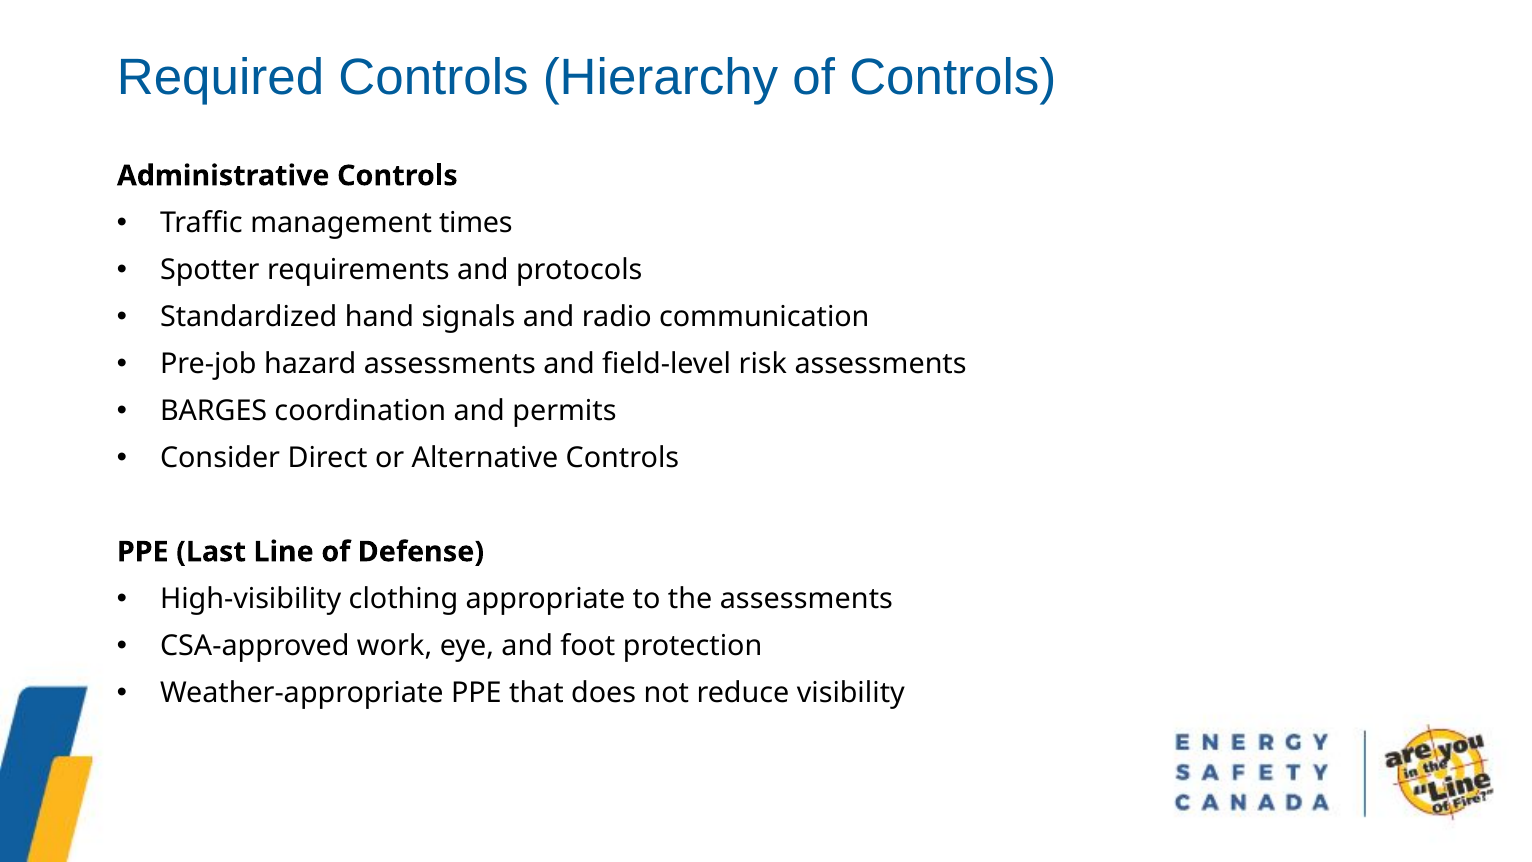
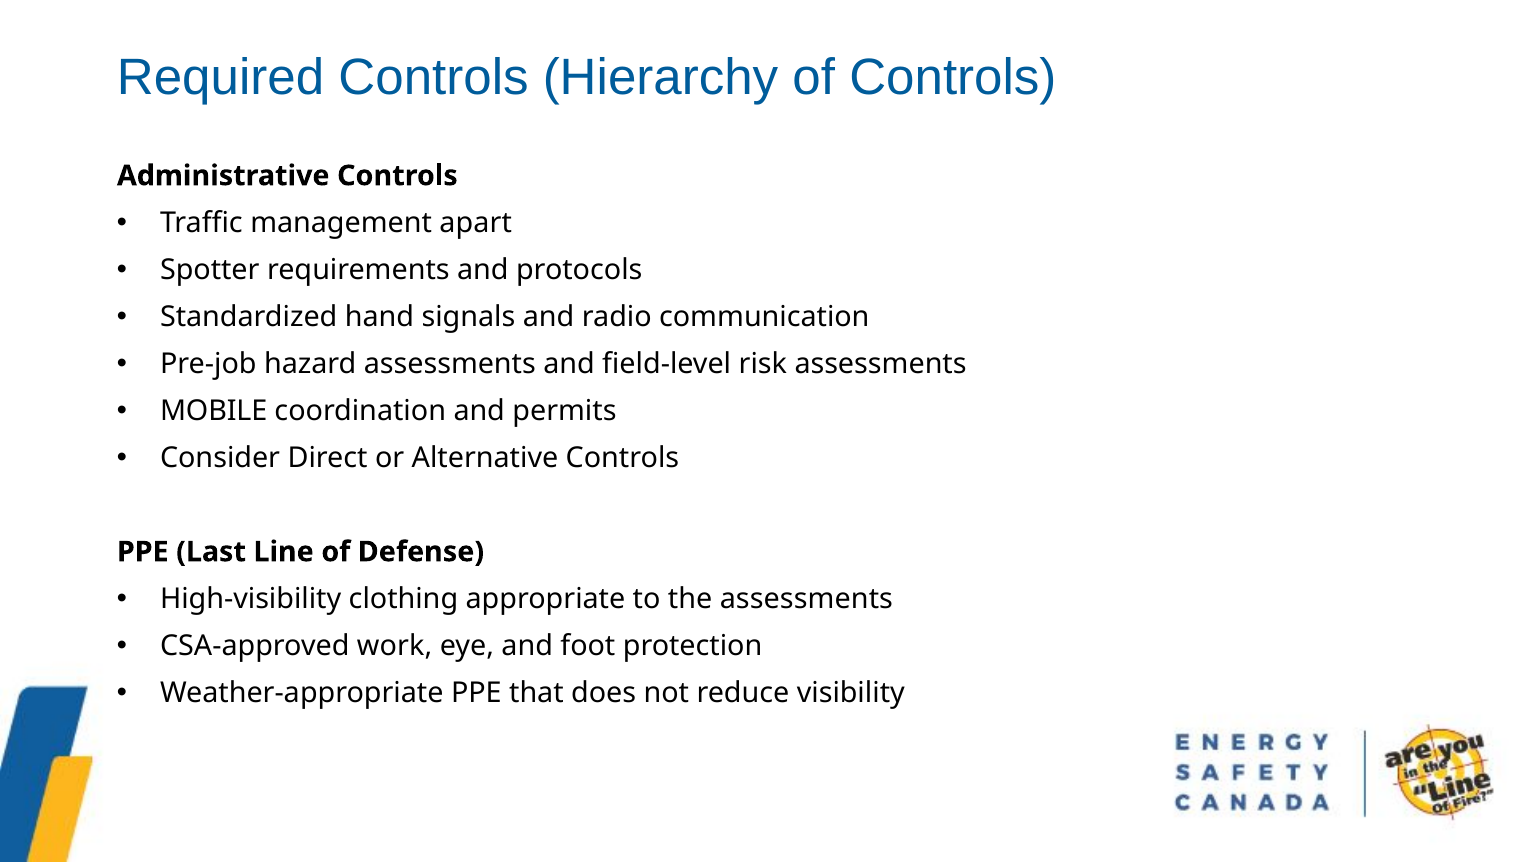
times: times -> apart (476, 223)
BARGES: BARGES -> MOBILE (214, 411)
